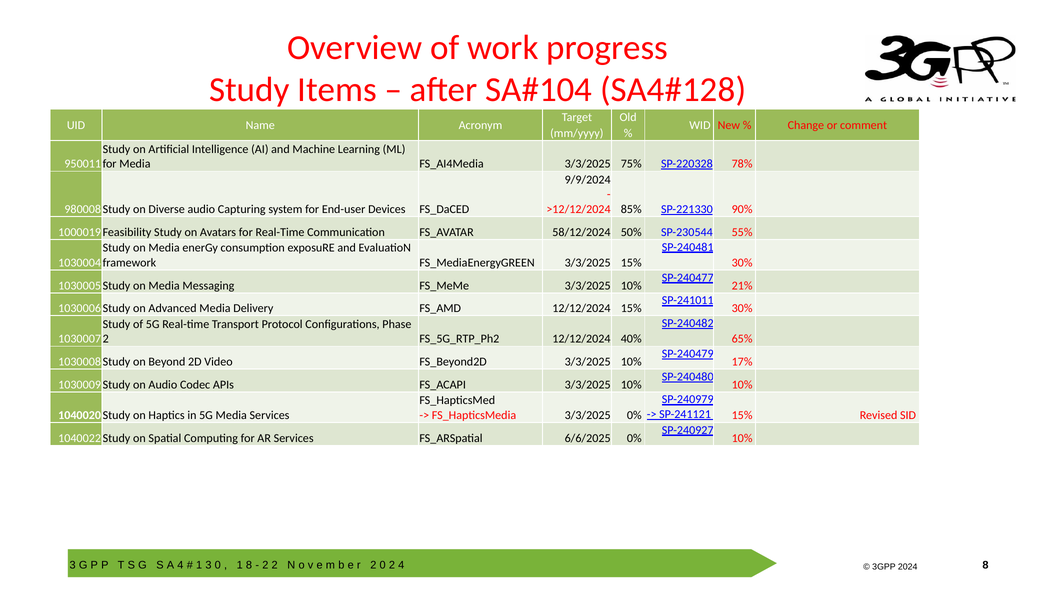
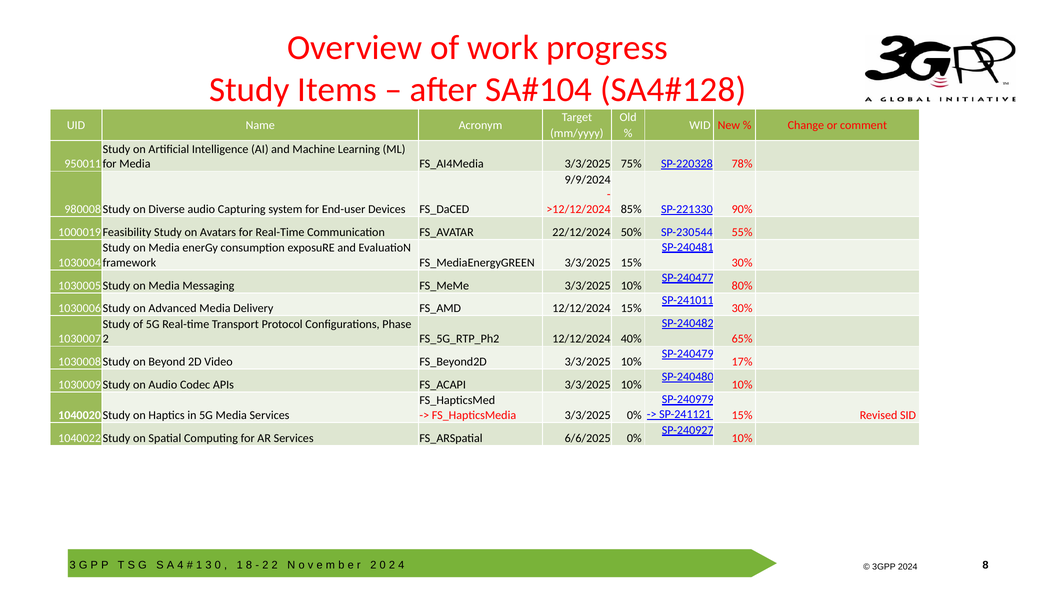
58/12/2024: 58/12/2024 -> 22/12/2024 (581, 232)
21%: 21% -> 80% (742, 286)
